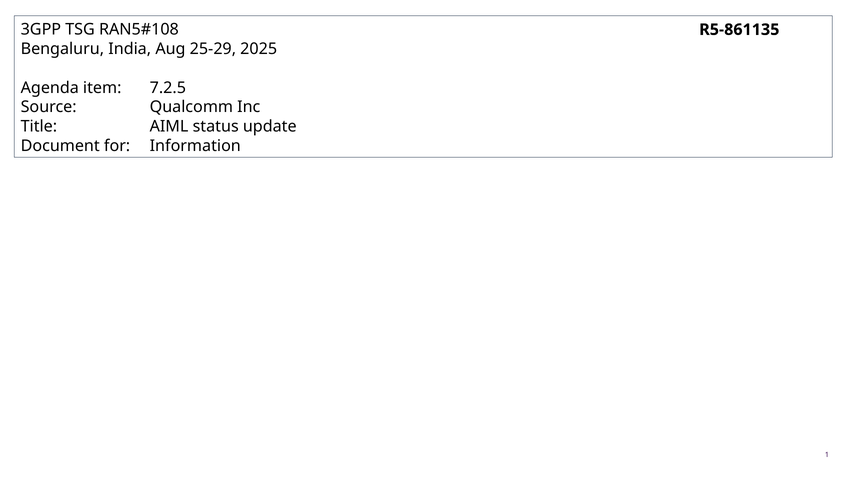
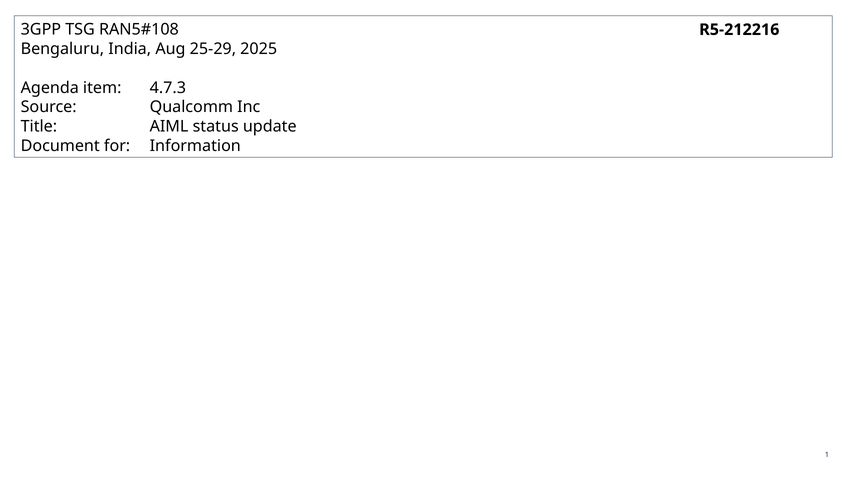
R5-861135: R5-861135 -> R5-212216 (739, 30)
7.2.5: 7.2.5 -> 4.7.3 (168, 88)
